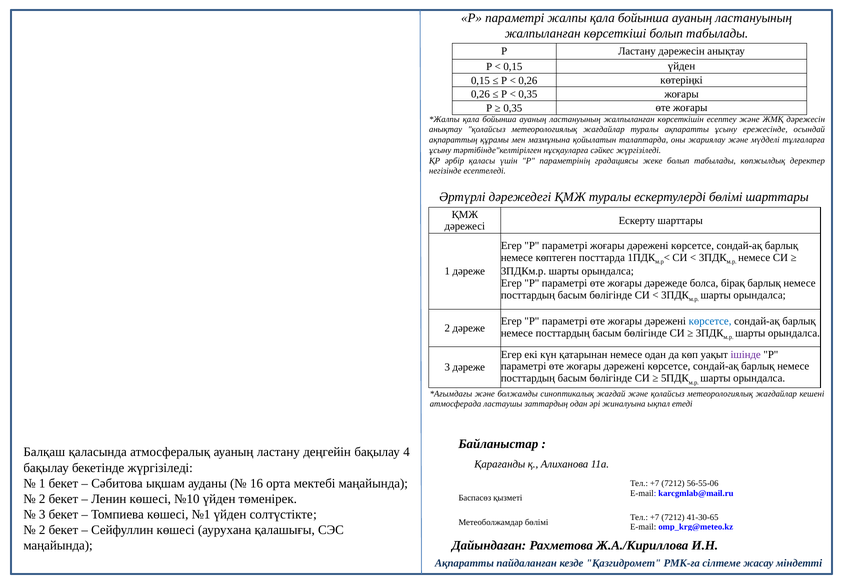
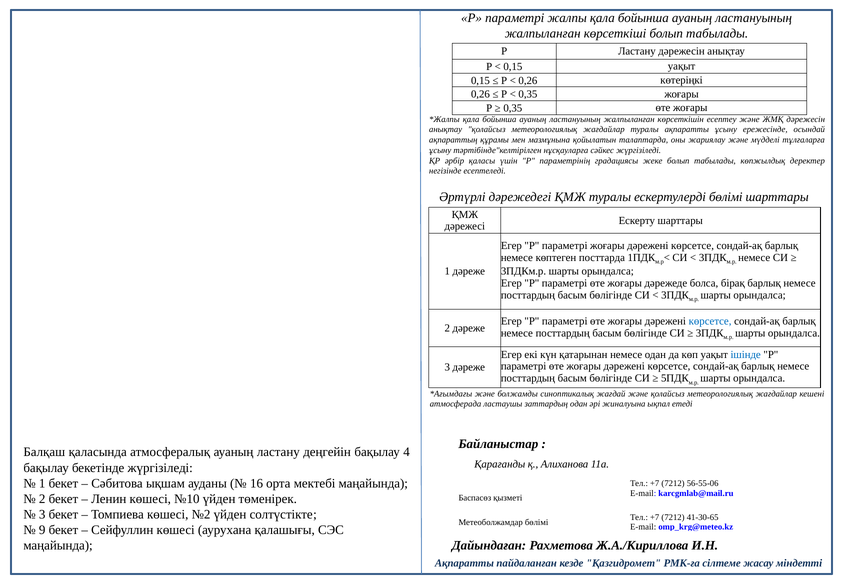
0,15 үйден: үйден -> уақыт (682, 66)
ішінде colour: purple -> blue (746, 354)
№1: №1 -> №2 (201, 514)
2: 2 -> 9 (42, 530)
